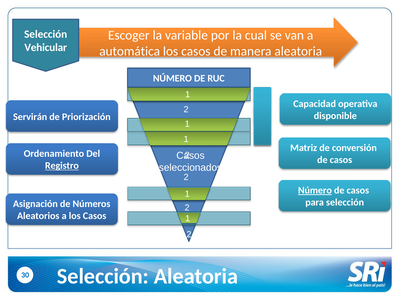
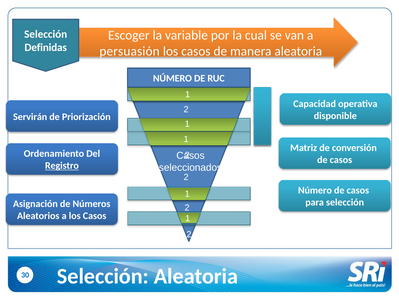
Vehicular: Vehicular -> Definidas (46, 47)
automática: automática -> persuasión (130, 51)
Número underline: present -> none (315, 190)
